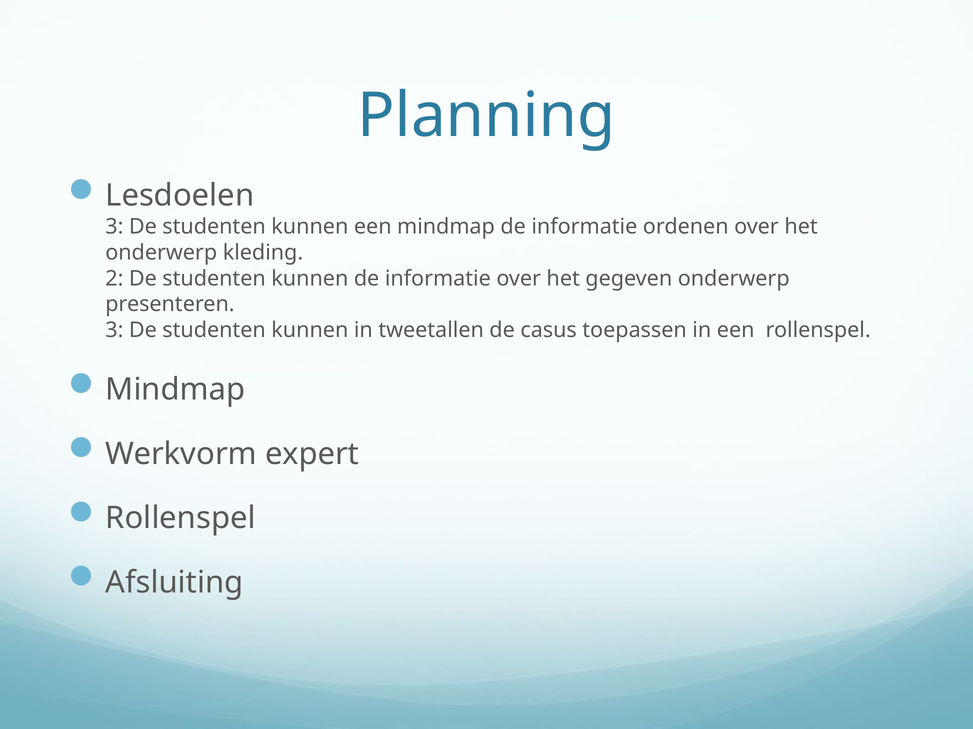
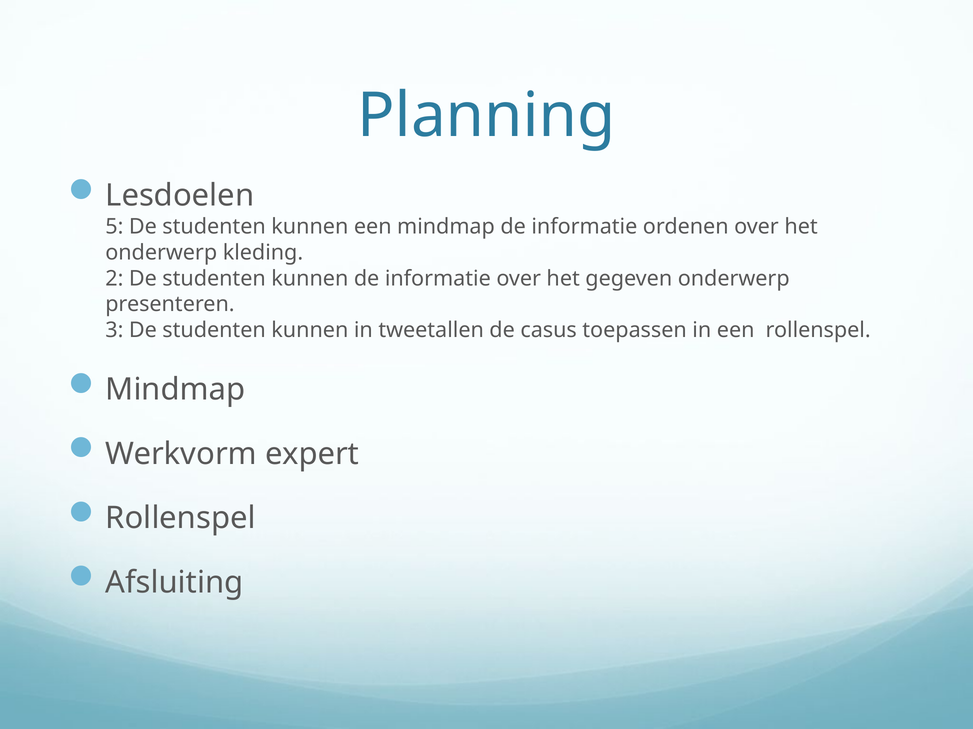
3: 3 -> 5 (114, 227)
